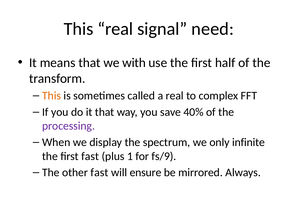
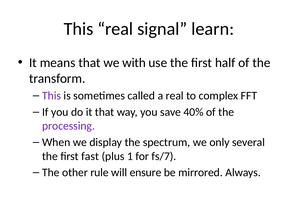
need: need -> learn (213, 29)
This colour: orange -> purple (52, 96)
infinite: infinite -> several (248, 142)
fs/9: fs/9 -> fs/7 (164, 156)
other fast: fast -> rule (100, 172)
